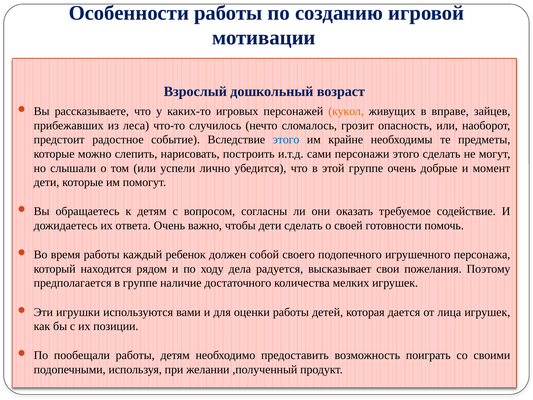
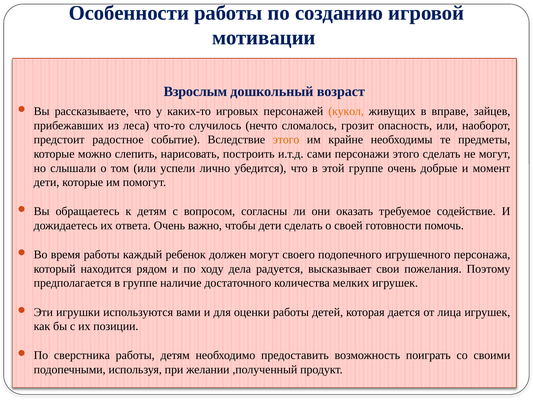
Взрослый: Взрослый -> Взрослым (195, 92)
этого colour: blue -> orange (286, 140)
должен собой: собой -> могут (264, 254)
пообещали: пообещали -> сверстника (82, 355)
